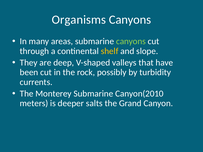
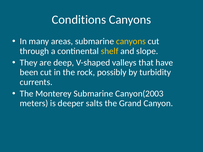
Organisms: Organisms -> Conditions (79, 20)
canyons colour: light green -> yellow (131, 41)
Canyon(2010: Canyon(2010 -> Canyon(2003 (139, 94)
